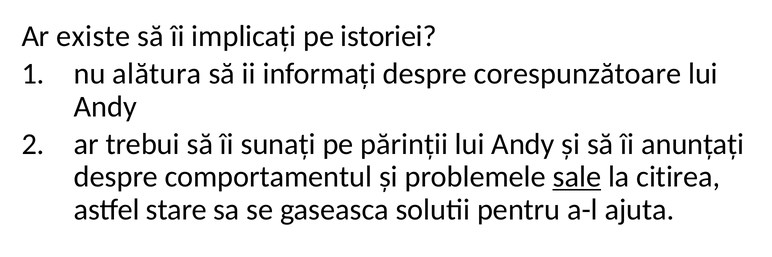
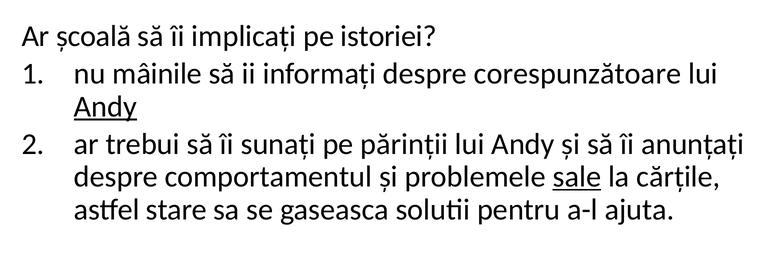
existe: existe -> școală (94, 36)
alătura: alătura -> mâinile (157, 74)
Andy underline: none -> present (105, 107)
citirea: citirea -> cărțile (678, 177)
